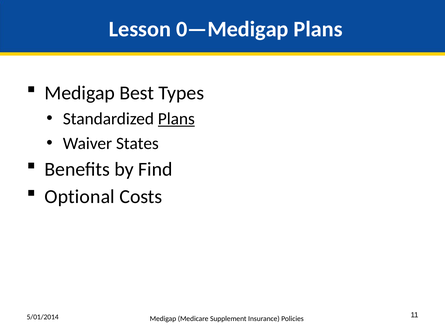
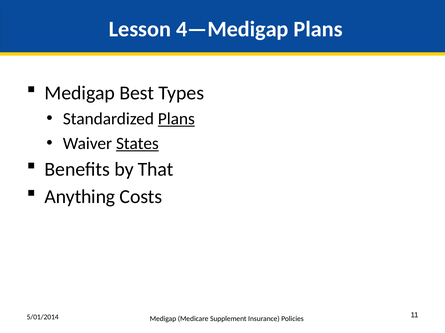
0—Medigap: 0—Medigap -> 4—Medigap (232, 29)
States underline: none -> present (137, 144)
Find: Find -> That (156, 170)
Optional: Optional -> Anything (80, 197)
